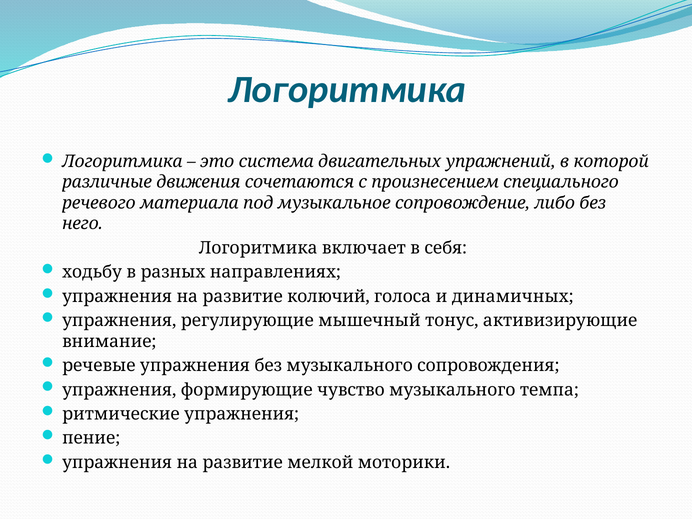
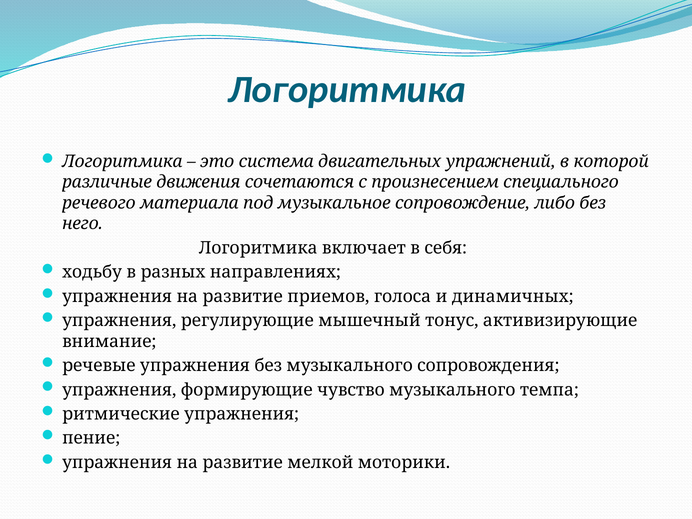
колючий: колючий -> приемов (328, 296)
